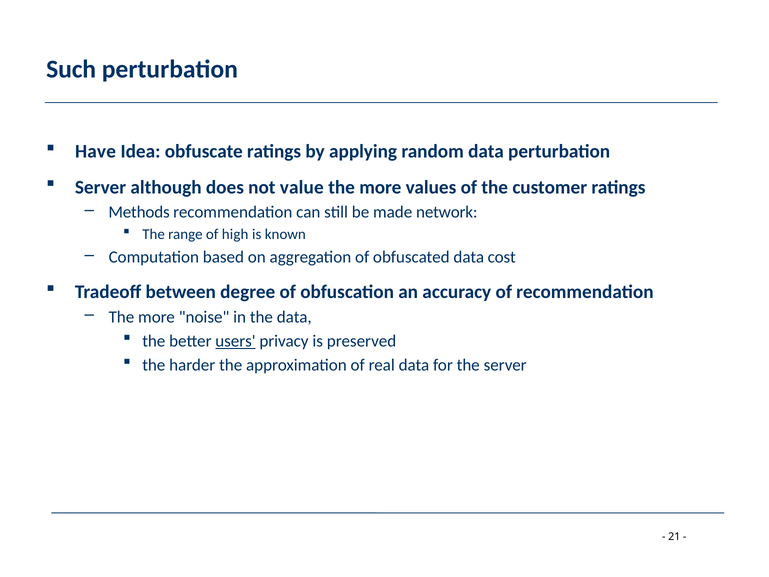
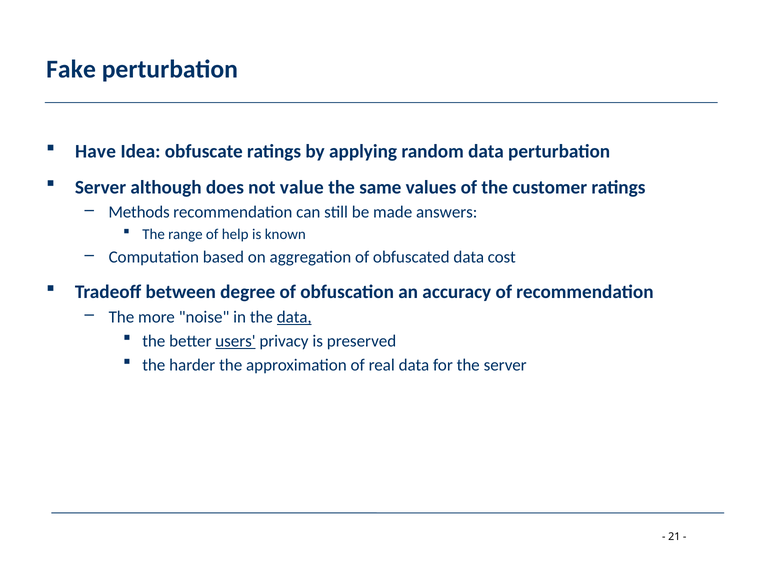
Such: Such -> Fake (71, 69)
more: more -> same (380, 187)
network: network -> answers (447, 212)
high: high -> help (235, 234)
data underline: none -> present (294, 317)
